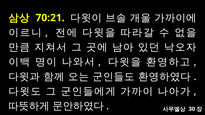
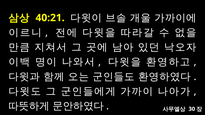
70:21: 70:21 -> 40:21 (50, 18)
